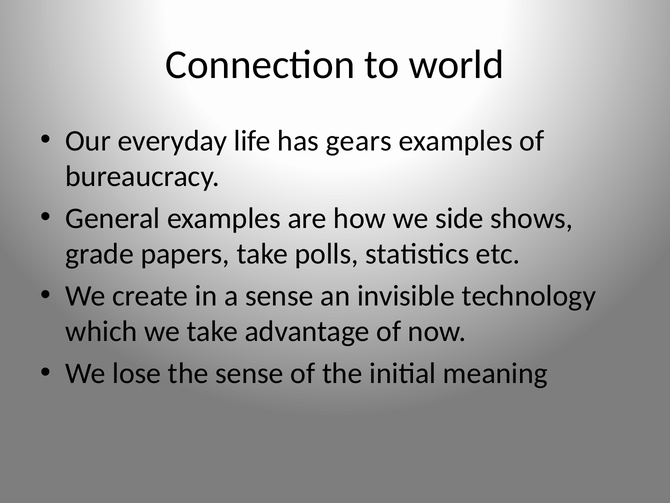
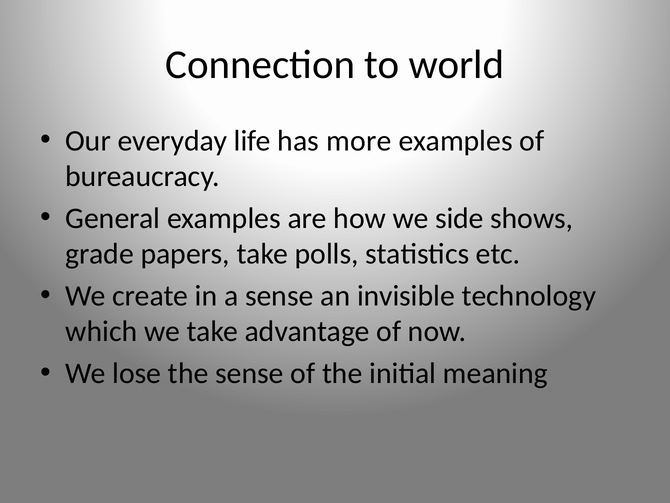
gears: gears -> more (359, 141)
